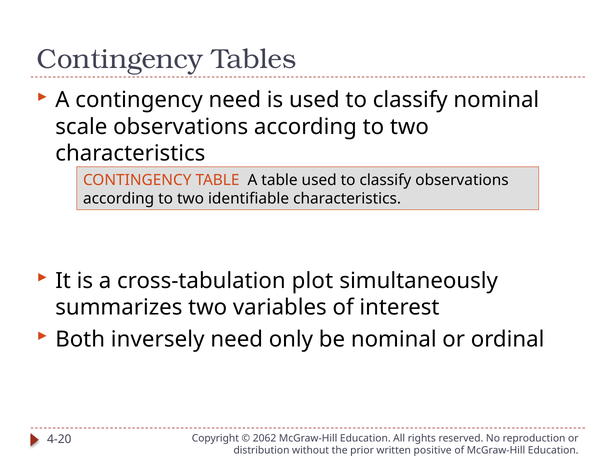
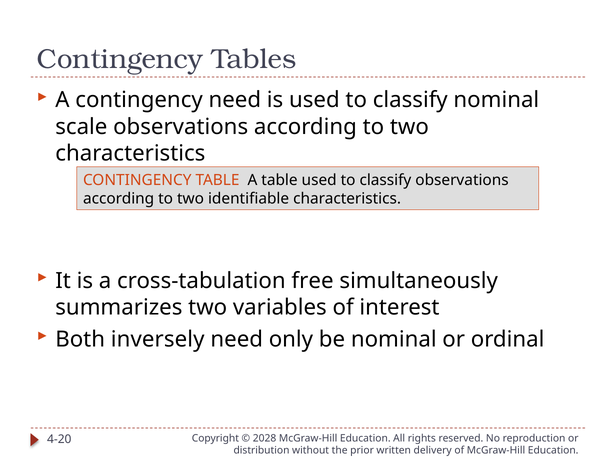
plot: plot -> free (312, 281)
2062: 2062 -> 2028 (265, 438)
positive: positive -> delivery (433, 450)
